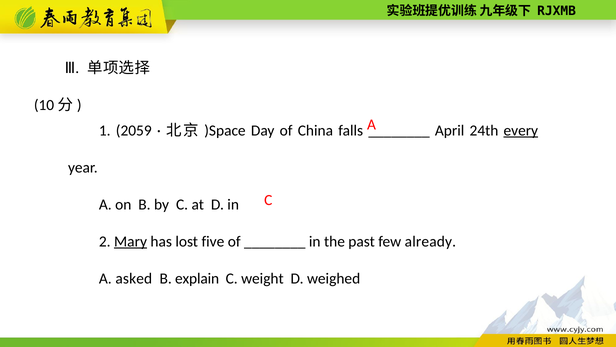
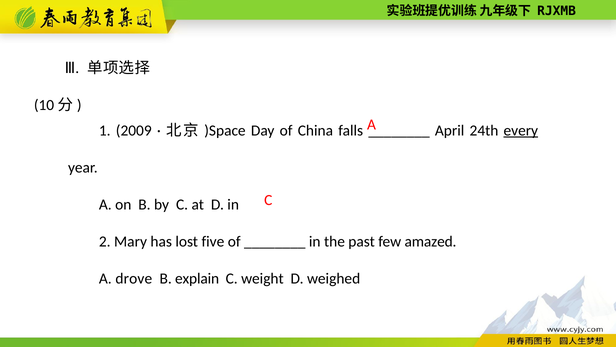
2059: 2059 -> 2009 (134, 130)
Mary underline: present -> none (131, 241)
already: already -> amazed (431, 241)
asked: asked -> drove (134, 278)
